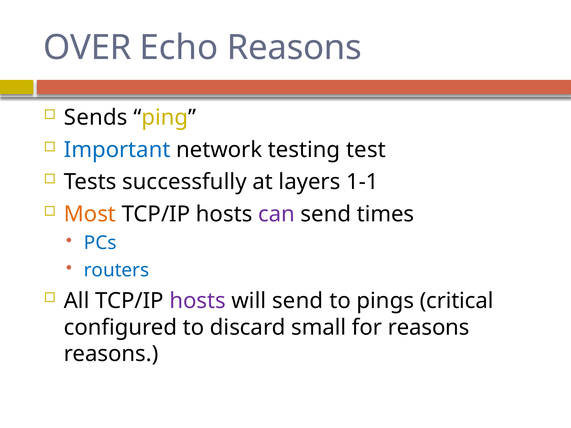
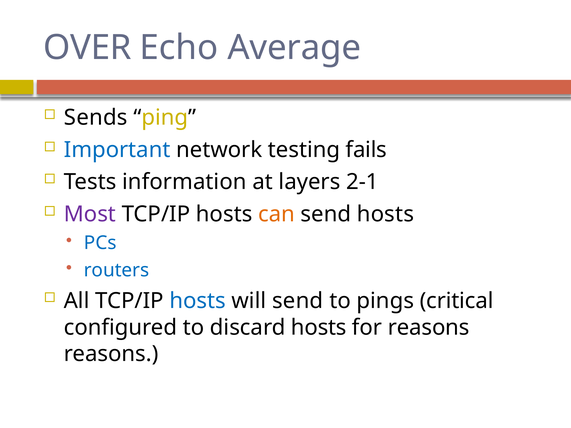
Echo Reasons: Reasons -> Average (294, 48)
test: test -> fails (366, 150)
successfully: successfully -> information (184, 182)
1-1: 1-1 -> 2-1 (362, 182)
Most colour: orange -> purple (90, 214)
can colour: purple -> orange (276, 214)
send times: times -> hosts (385, 214)
hosts colour: purple -> blue (198, 301)
discard small: small -> hosts (319, 328)
